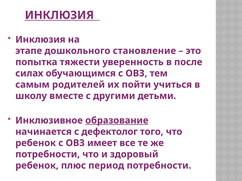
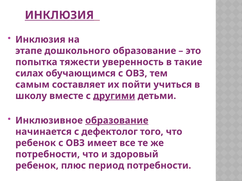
дошкольного становление: становление -> образование (144, 51)
после: после -> такие (188, 62)
родителей: родителей -> составляет (79, 85)
другими underline: none -> present (114, 96)
